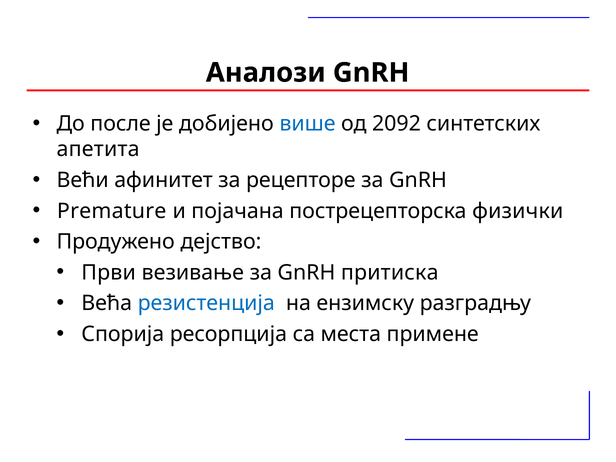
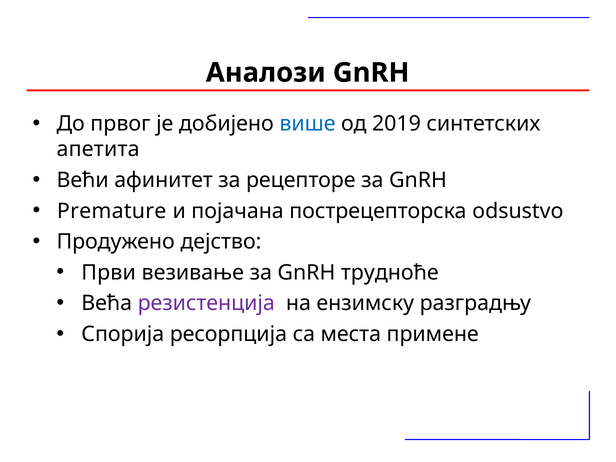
после: после -> првог (120, 124)
2092: 2092 -> 2019 (396, 124)
физички: физички -> odsustvo (518, 211)
притиска: притиска -> трудноће (390, 273)
резистенција colour: blue -> purple (206, 303)
